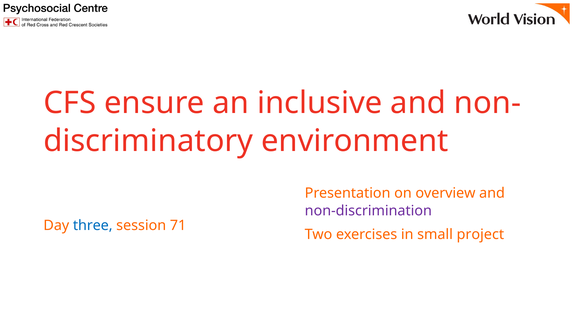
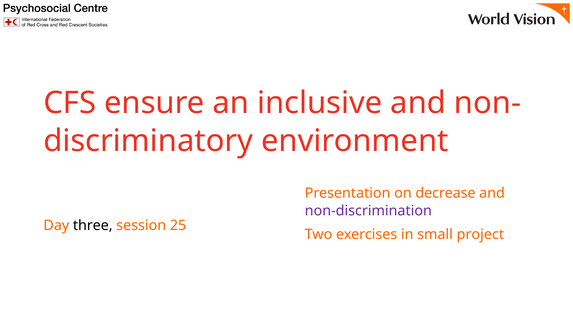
overview: overview -> decrease (445, 193)
three colour: blue -> black (93, 226)
71: 71 -> 25 (178, 226)
